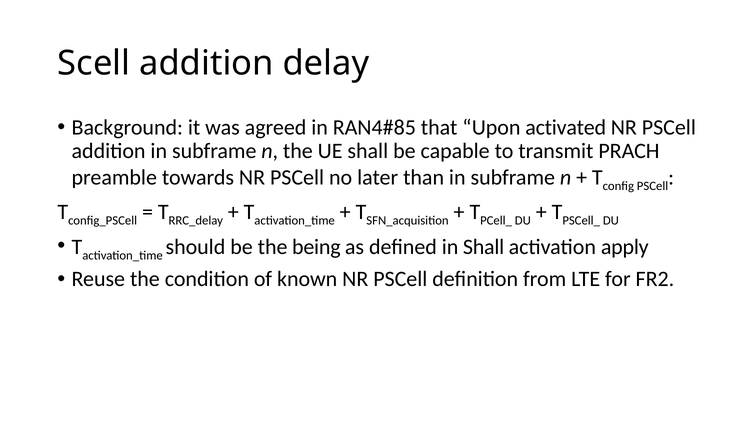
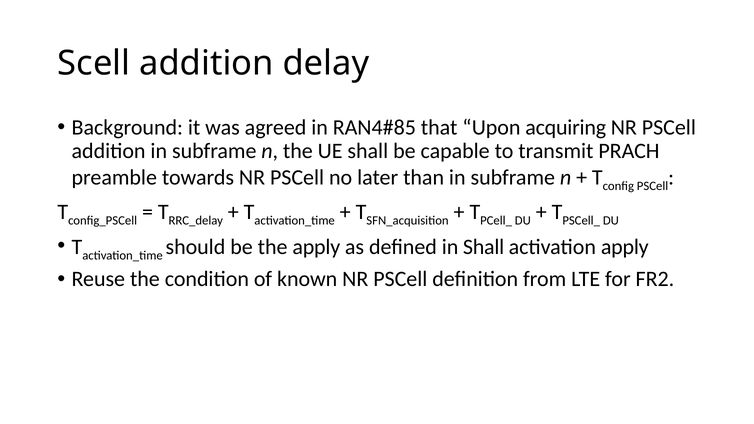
activated: activated -> acquiring (566, 127)
the being: being -> apply (316, 247)
